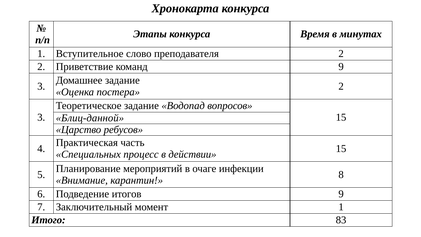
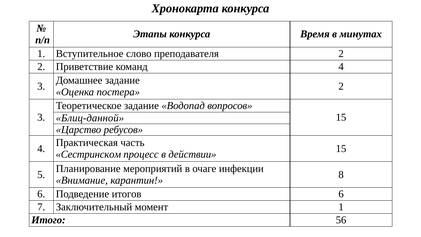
команд 9: 9 -> 4 (341, 67)
Специальных: Специальных -> Сестринском (88, 154)
итогов 9: 9 -> 6 (341, 194)
83: 83 -> 56 (341, 220)
